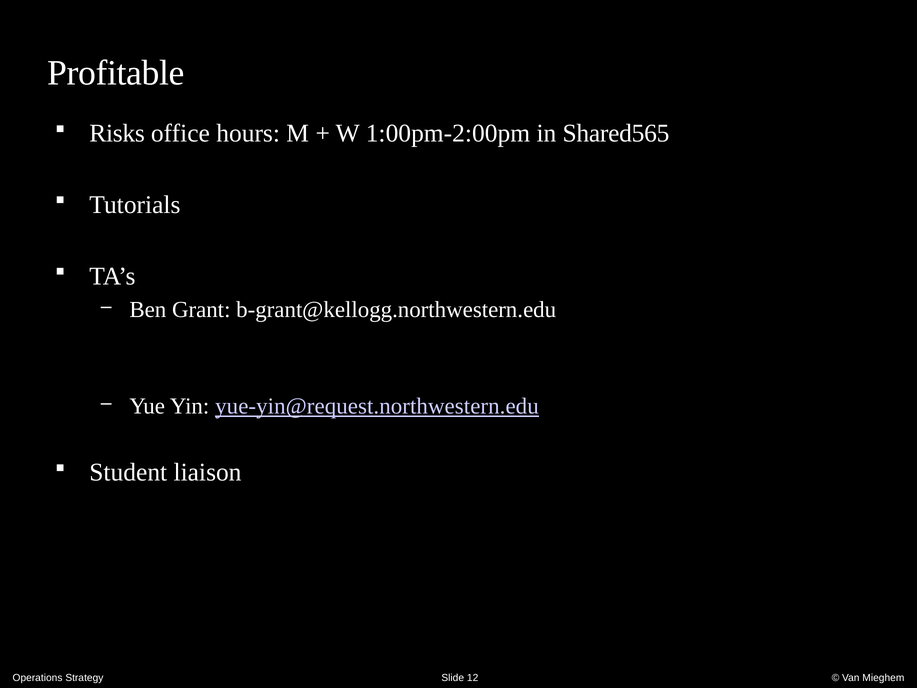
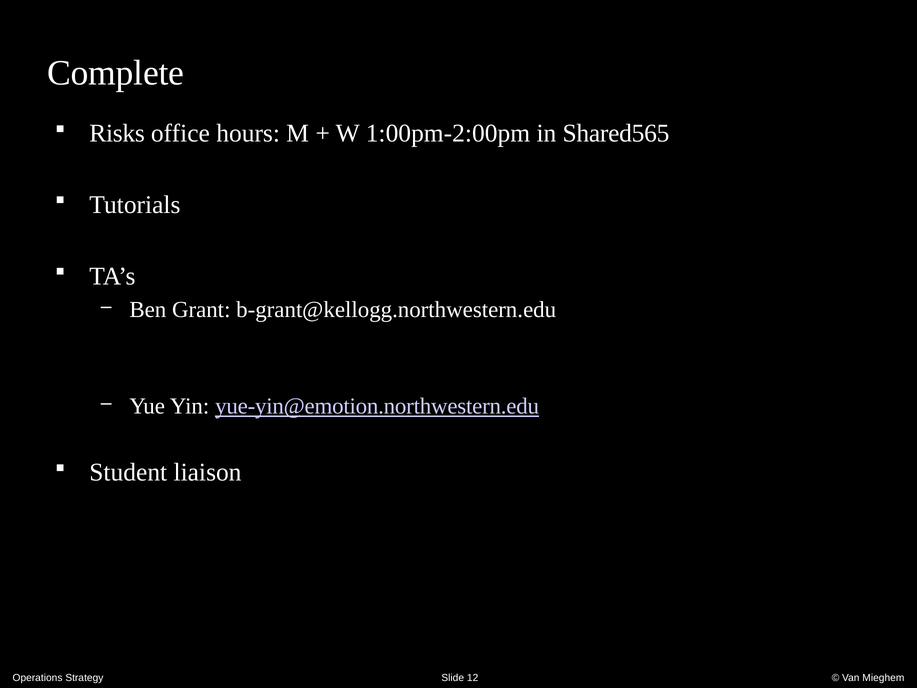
Profitable: Profitable -> Complete (116, 73)
yue-yin@request.northwestern.edu: yue-yin@request.northwestern.edu -> yue-yin@emotion.northwestern.edu (377, 406)
